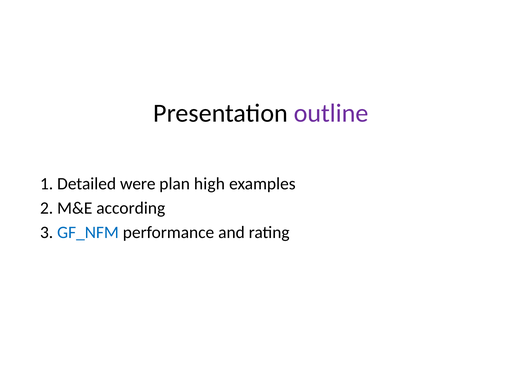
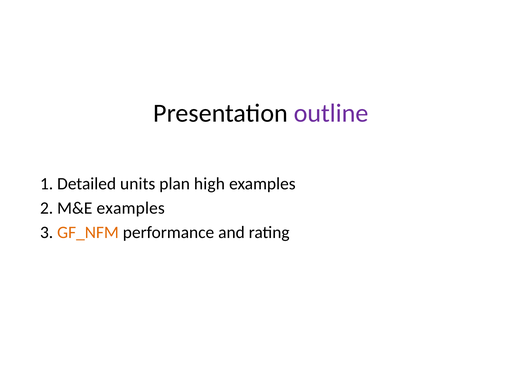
were: were -> units (138, 184)
M&E according: according -> examples (131, 208)
GF_NFM colour: blue -> orange (88, 233)
